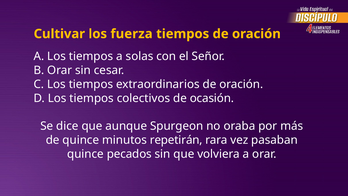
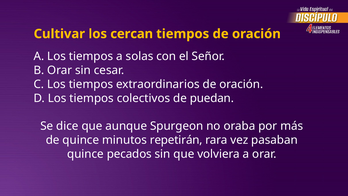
fuerza: fuerza -> cercan (132, 34)
ocasión: ocasión -> puedan (212, 98)
